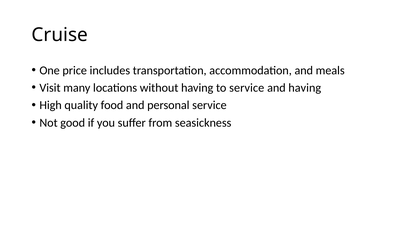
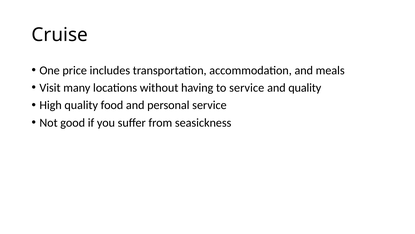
and having: having -> quality (305, 88)
